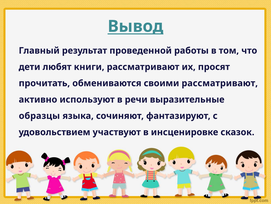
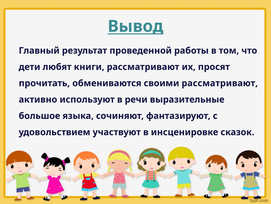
образцы: образцы -> большое (39, 115)
